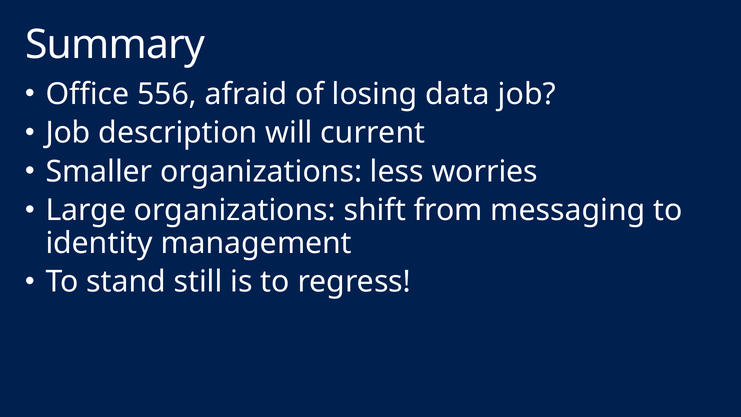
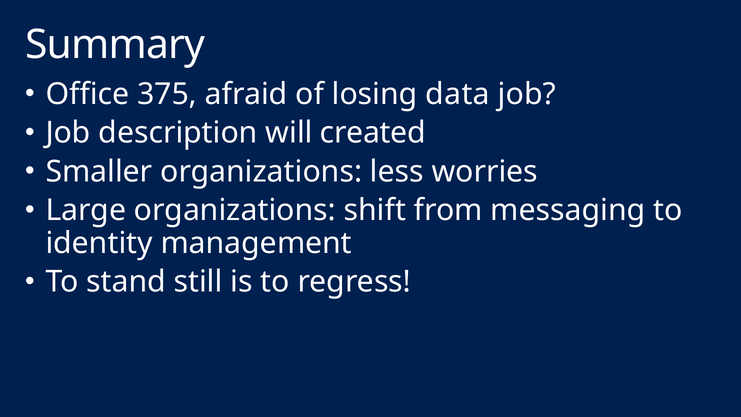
556: 556 -> 375 (167, 94)
current: current -> created (373, 133)
